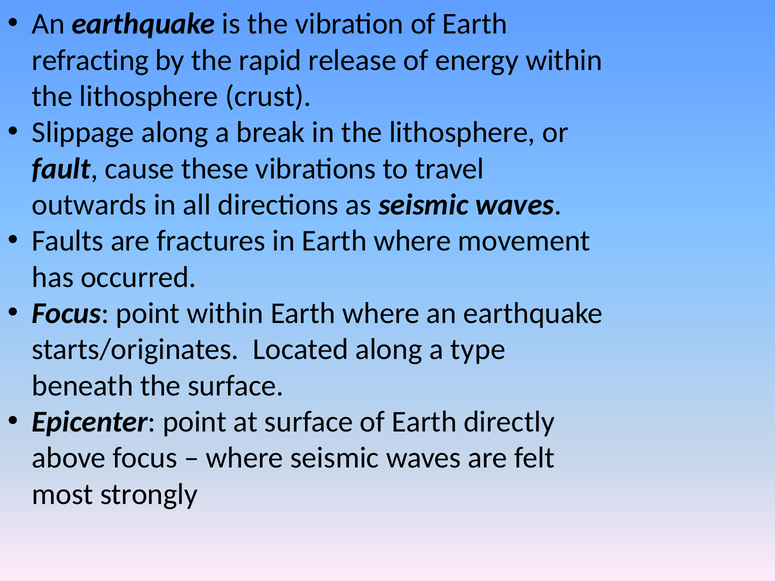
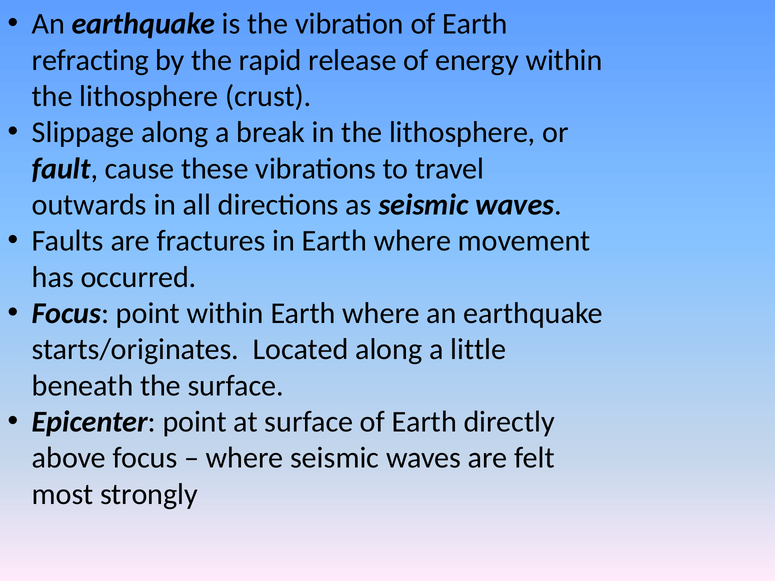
type: type -> little (478, 350)
